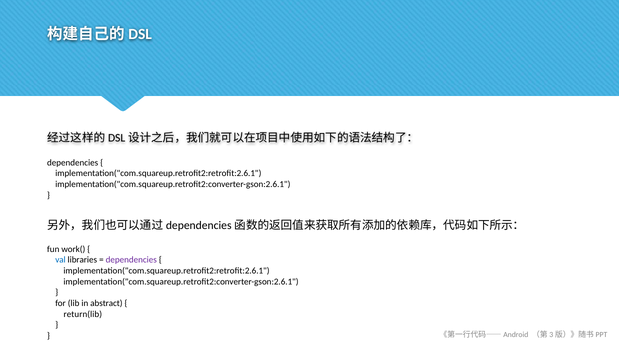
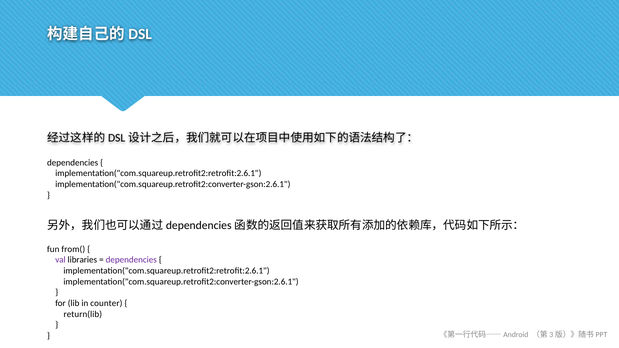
work(: work( -> from( (73, 249)
val colour: blue -> purple (60, 260)
abstract: abstract -> counter (106, 303)
